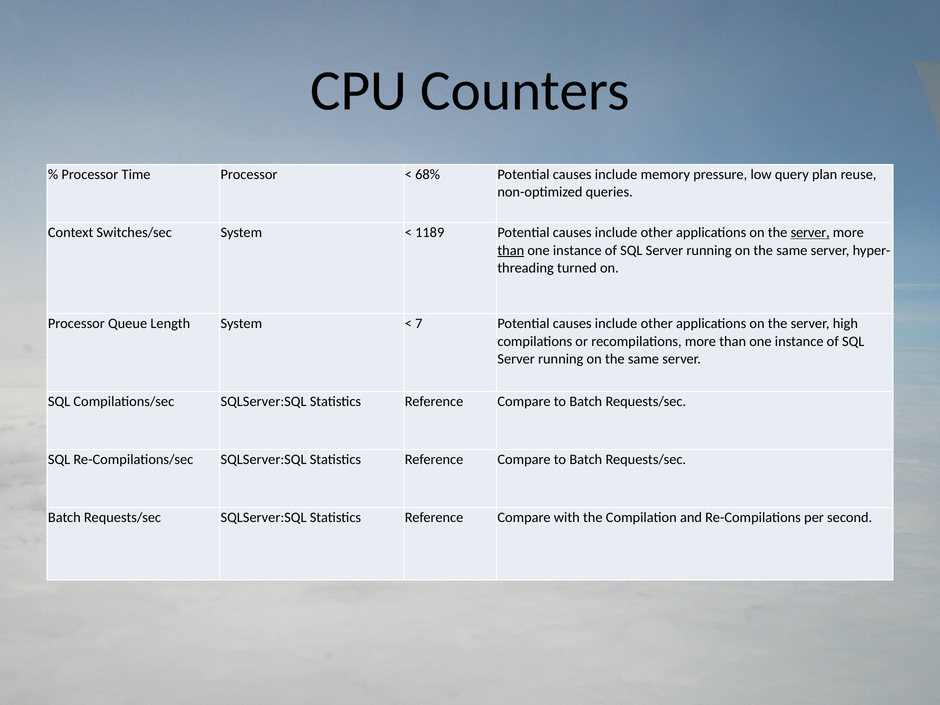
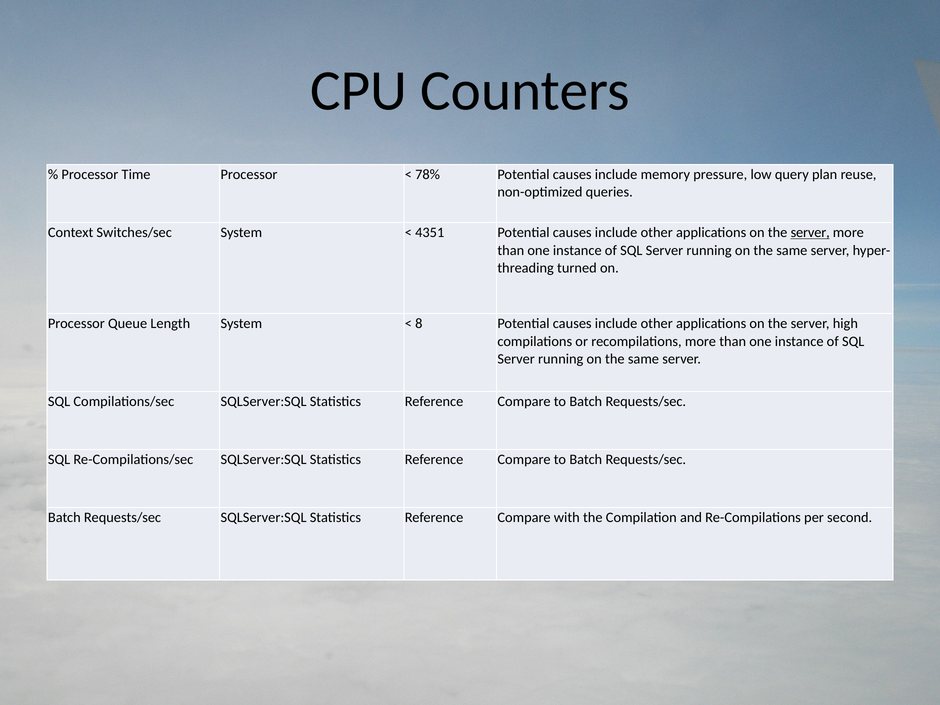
68%: 68% -> 78% (428, 175)
1189: 1189 -> 4351 (430, 233)
than underline: present -> none (511, 250)
7: 7 -> 8 (419, 324)
